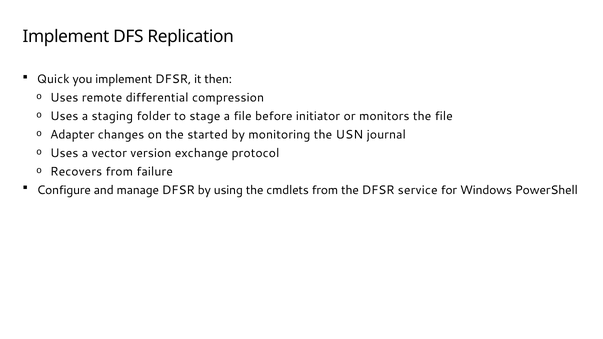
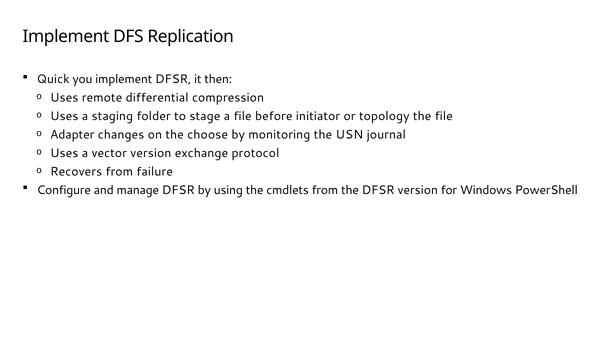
monitors: monitors -> topology (384, 116)
started: started -> choose (208, 135)
DFSR service: service -> version (418, 190)
